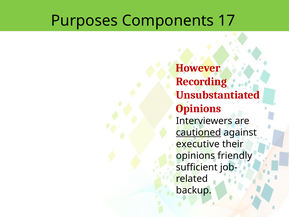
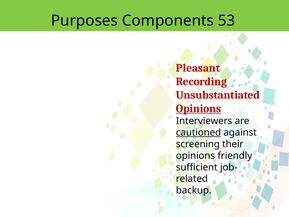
17: 17 -> 53 (227, 21)
However: However -> Pleasant (198, 68)
Opinions underline: none -> present (198, 108)
executive: executive -> screening (198, 144)
